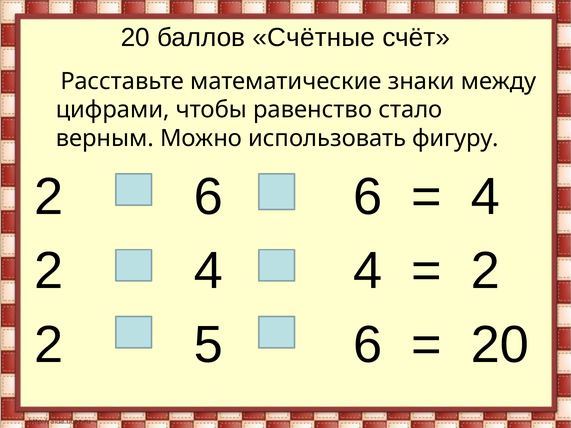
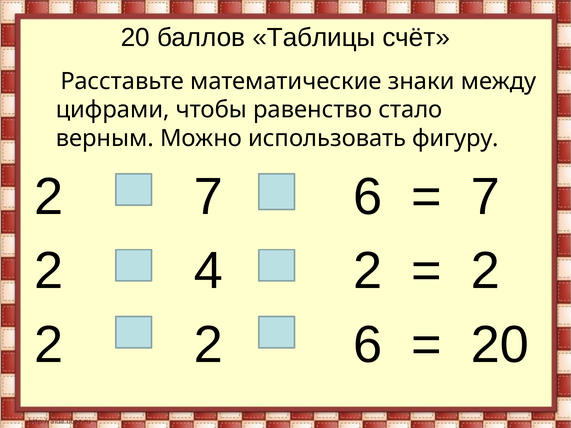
Счётные: Счётные -> Таблицы (314, 38)
2 6: 6 -> 7 (208, 197)
4: 4 -> 7 (485, 197)
4 4: 4 -> 2 (368, 271)
5: 5 -> 2 (208, 345)
